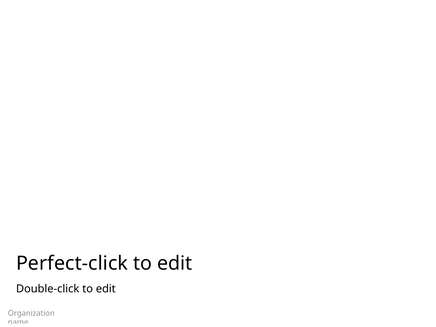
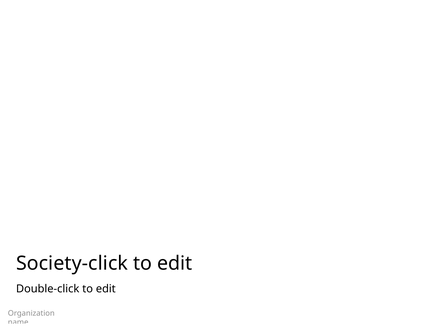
Perfect-click: Perfect-click -> Society-click (72, 263)
